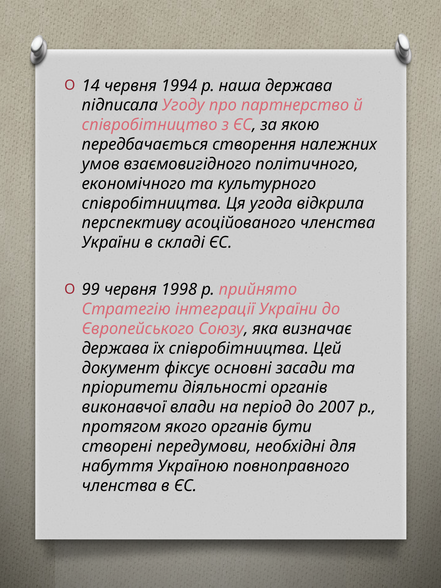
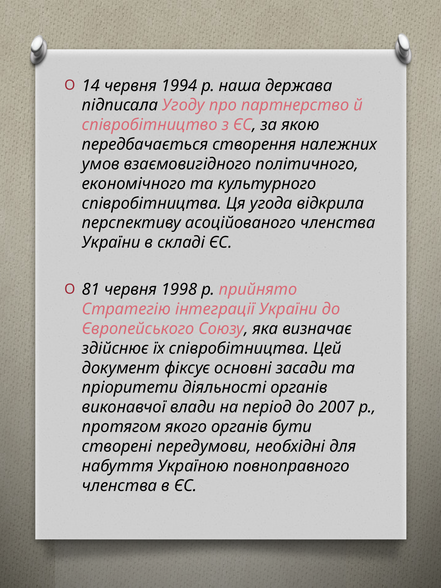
99: 99 -> 81 (91, 290)
держава: держава -> здійснює (115, 348)
